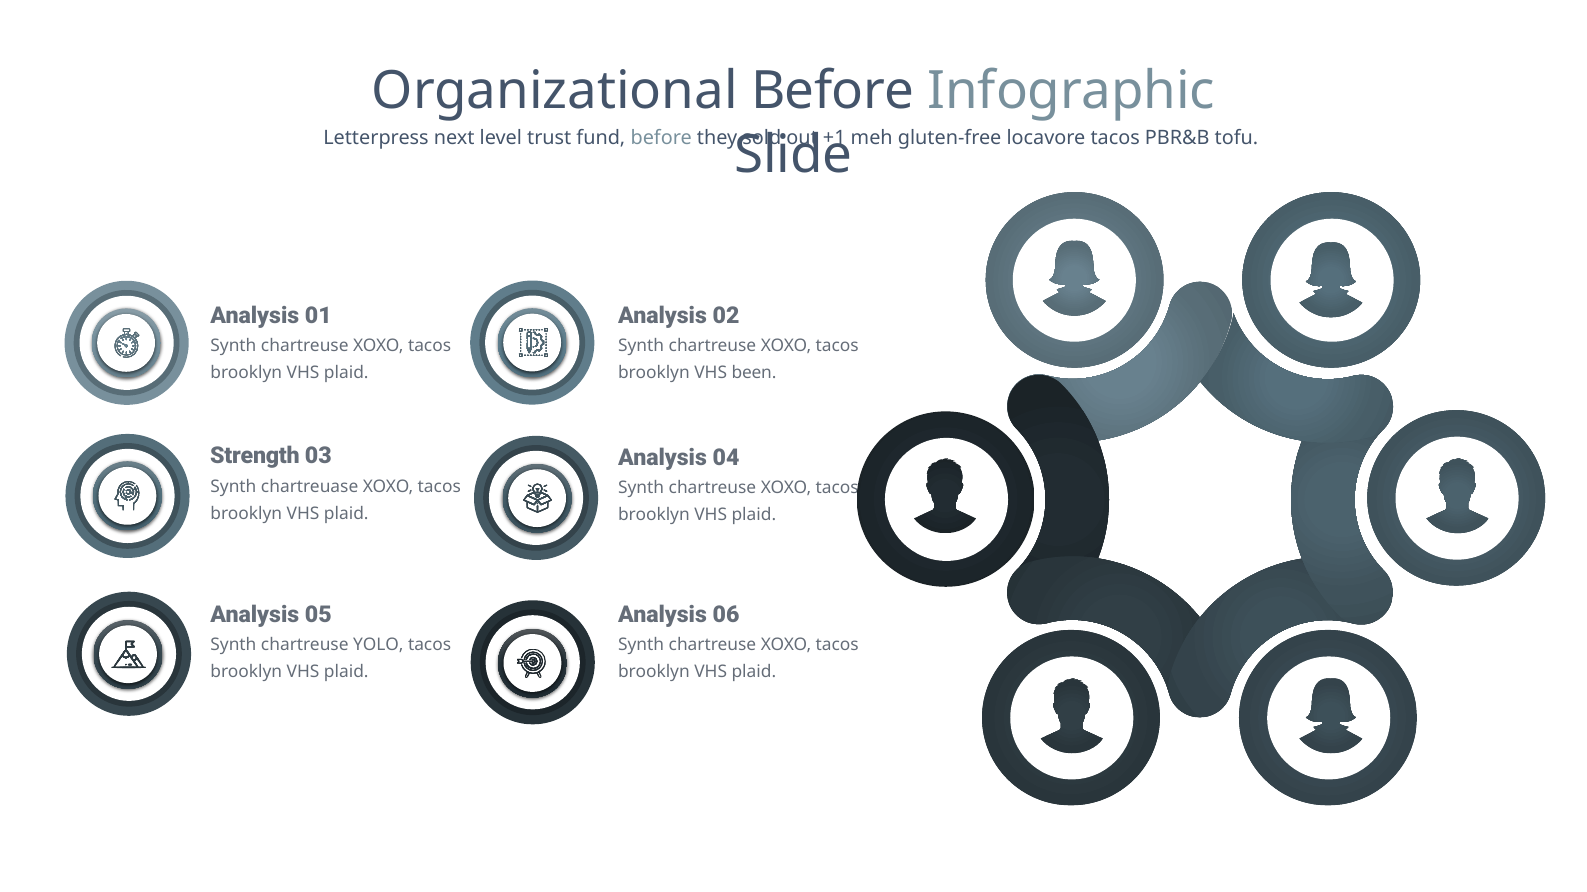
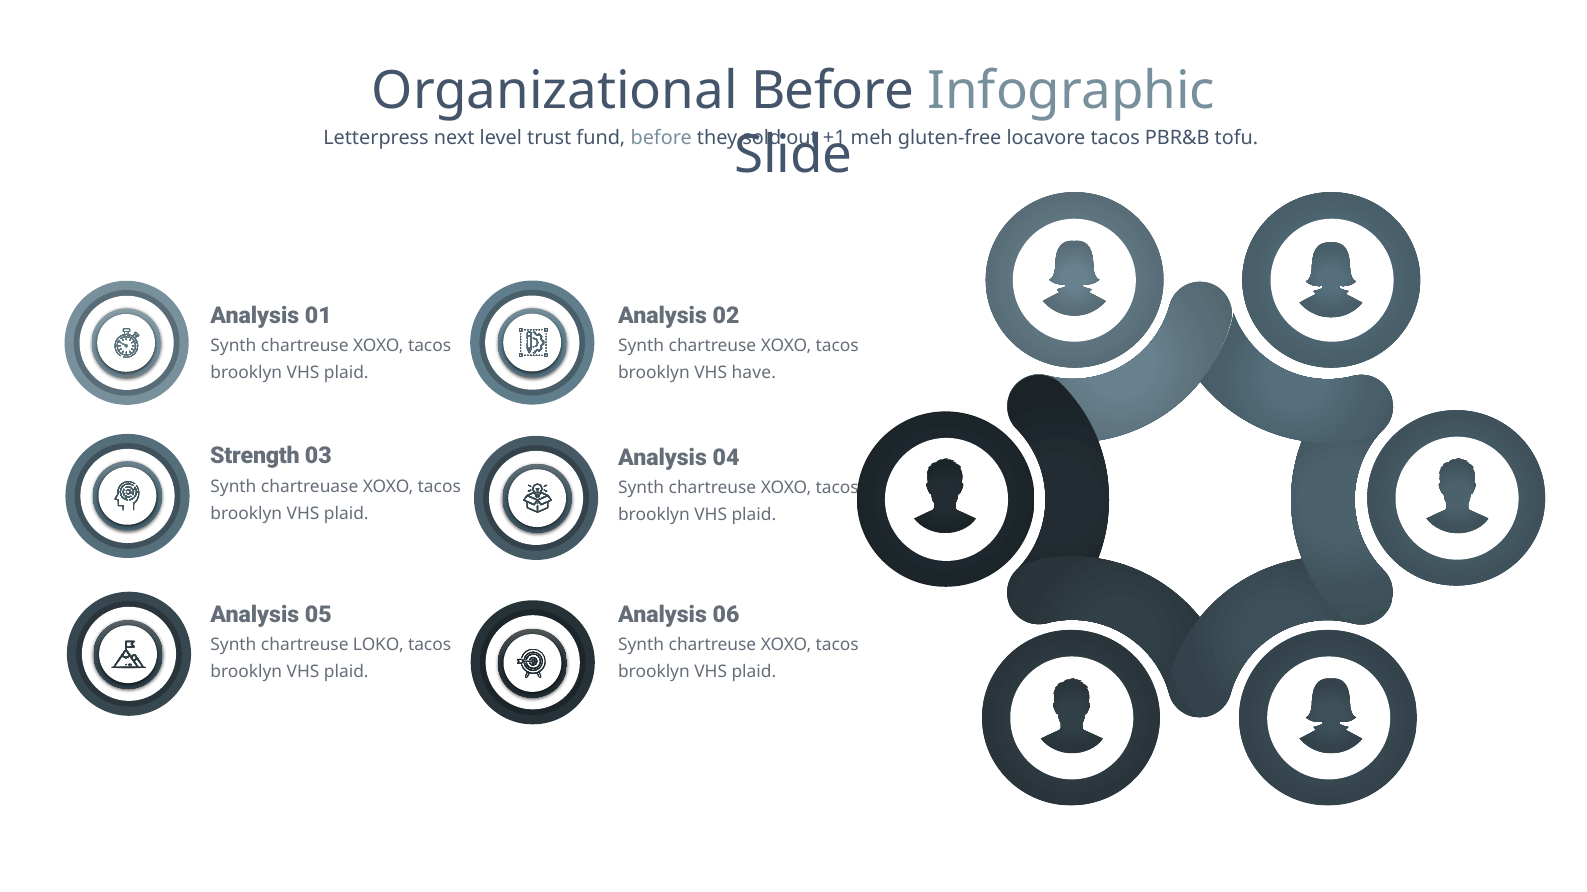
been: been -> have (754, 373)
YOLO: YOLO -> LOKO (378, 645)
